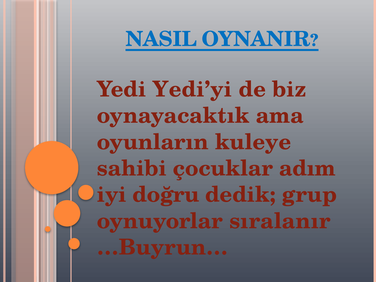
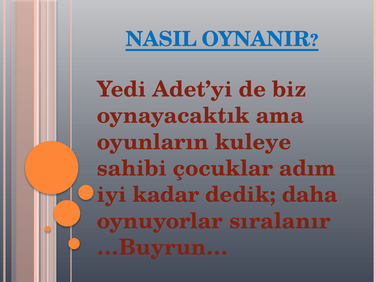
Yedi’yi: Yedi’yi -> Adet’yi (192, 89)
doğru: doğru -> kadar (166, 195)
grup: grup -> daha (310, 195)
